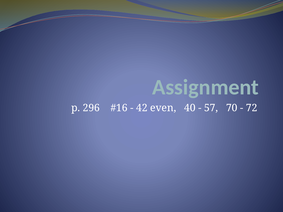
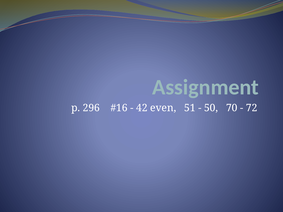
40: 40 -> 51 (190, 108)
57: 57 -> 50 (211, 108)
